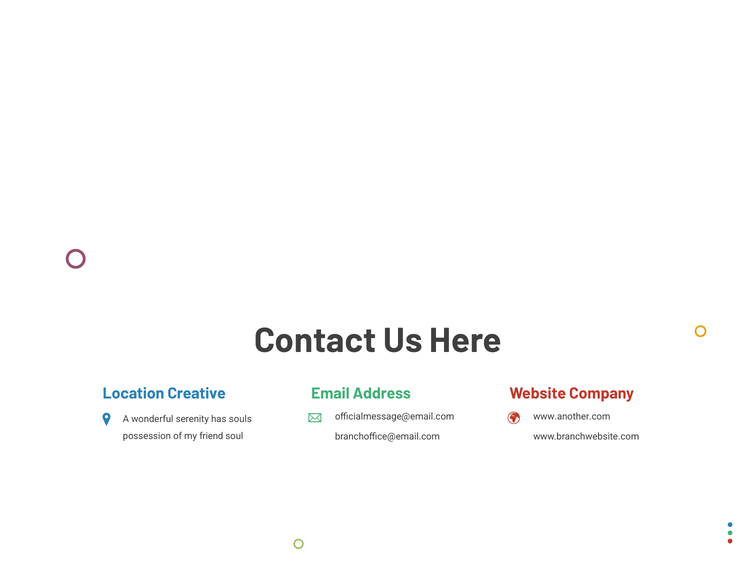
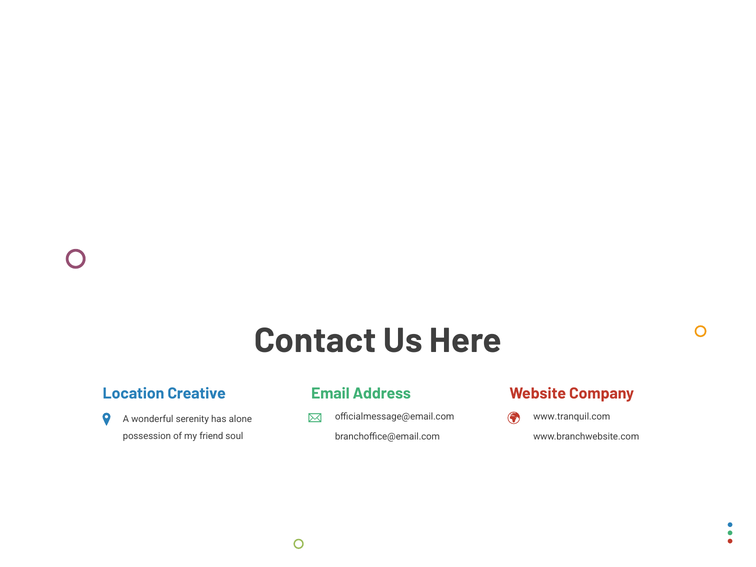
www.another.com: www.another.com -> www.tranquil.com (572, 417)
souls: souls -> alone (240, 419)
